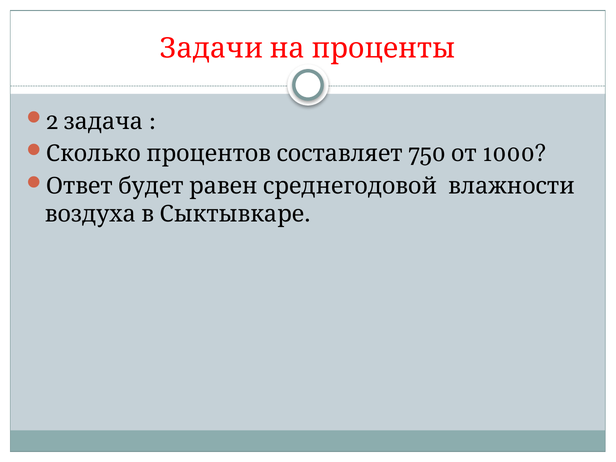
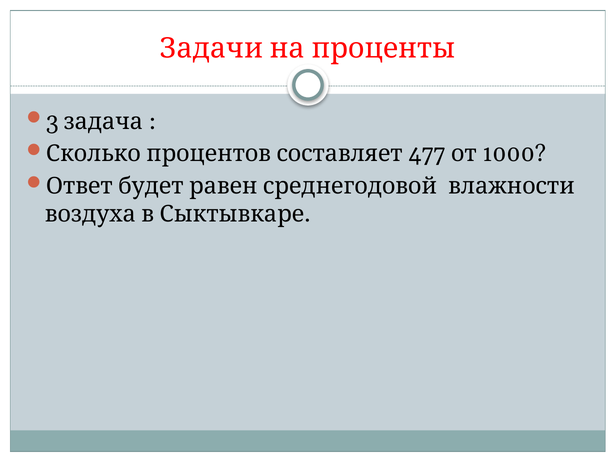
2: 2 -> 3 (52, 121)
750: 750 -> 477 (427, 154)
